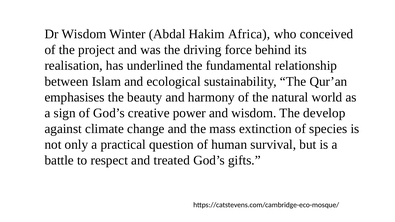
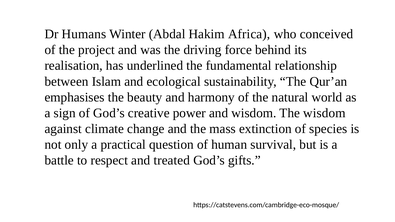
Dr Wisdom: Wisdom -> Humans (84, 34)
The develop: develop -> wisdom (324, 113)
